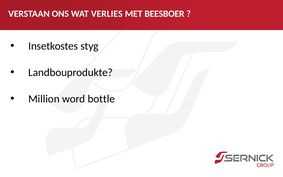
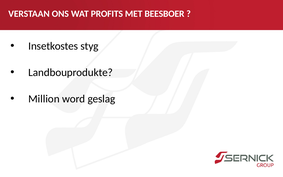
VERLIES: VERLIES -> PROFITS (107, 14)
bottle: bottle -> geslag (101, 99)
